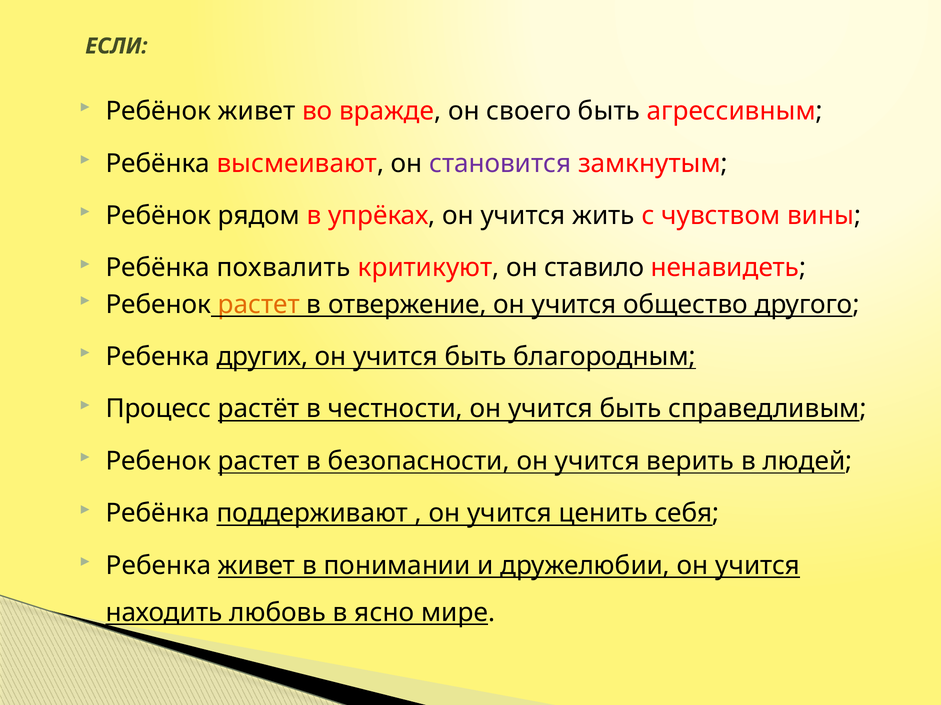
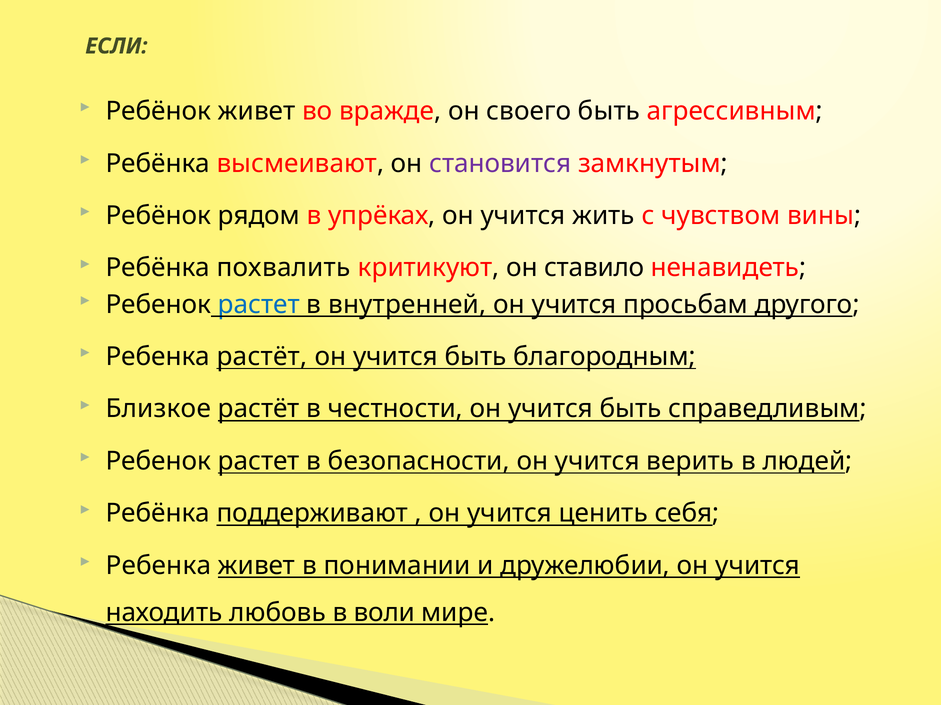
растет colour: orange -> blue (259, 305)
отвержение: отвержение -> внутренней (407, 305)
общество: общество -> просьбам (686, 305)
Ребенка других: других -> растёт (262, 357)
Процесс: Процесс -> Близкое (158, 409)
ясно: ясно -> воли (385, 613)
